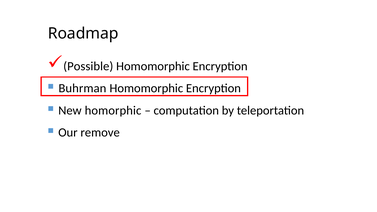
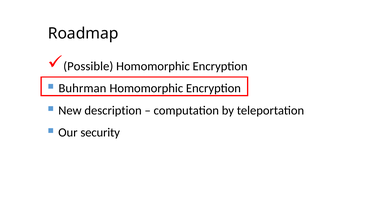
homorphic: homorphic -> description (113, 110)
remove: remove -> security (100, 133)
